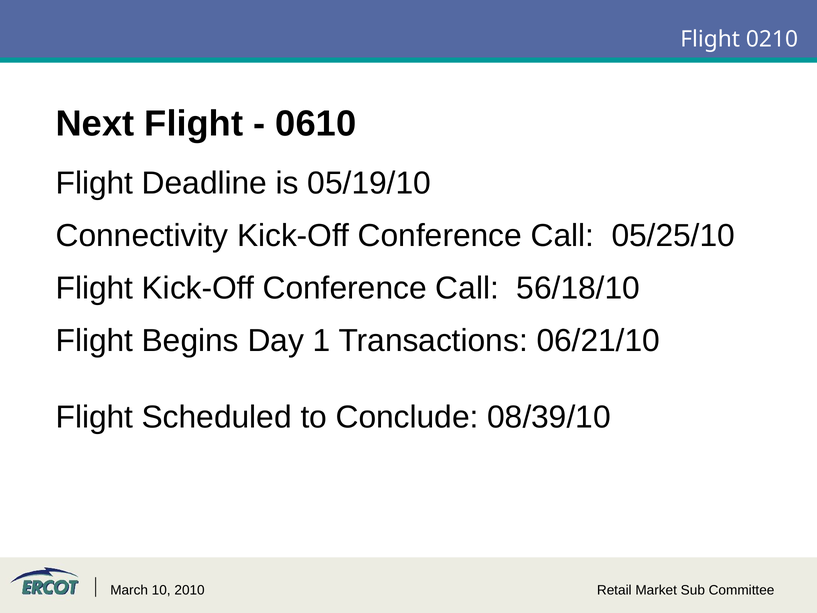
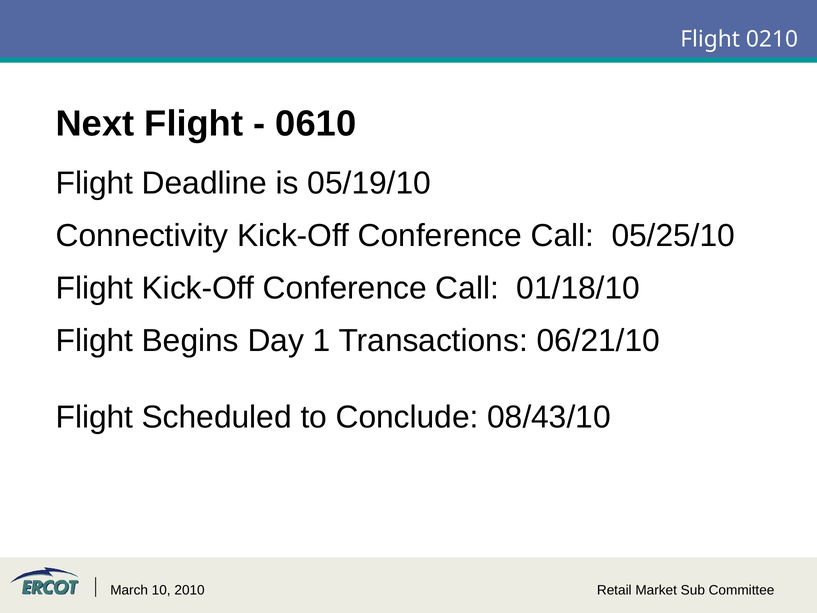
56/18/10: 56/18/10 -> 01/18/10 (578, 288)
08/39/10: 08/39/10 -> 08/43/10 (549, 417)
